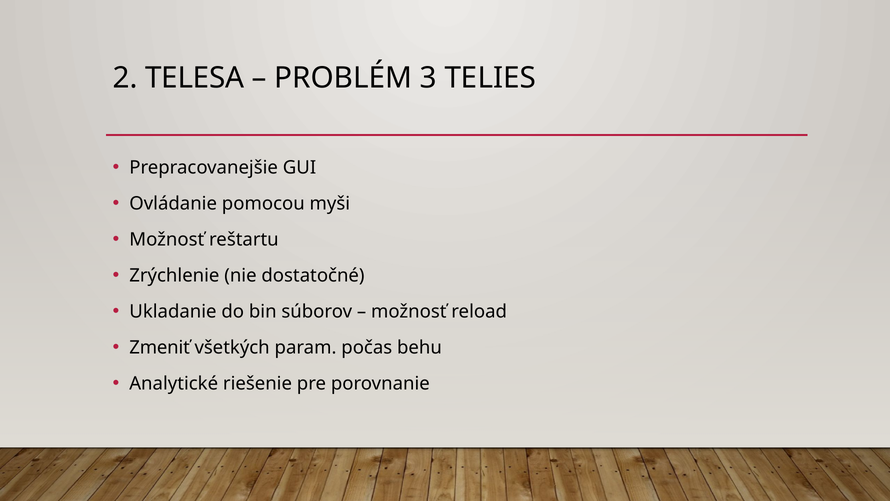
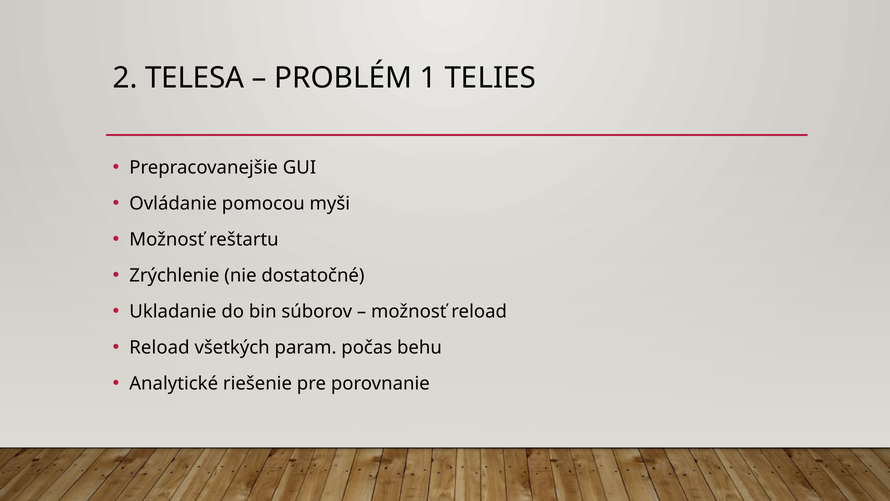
3: 3 -> 1 (428, 78)
Zmeniť: Zmeniť -> Reload (159, 347)
